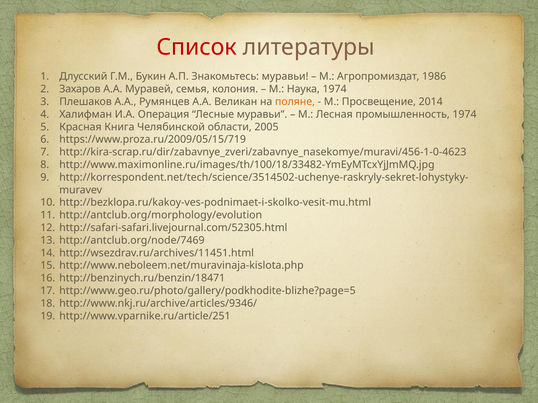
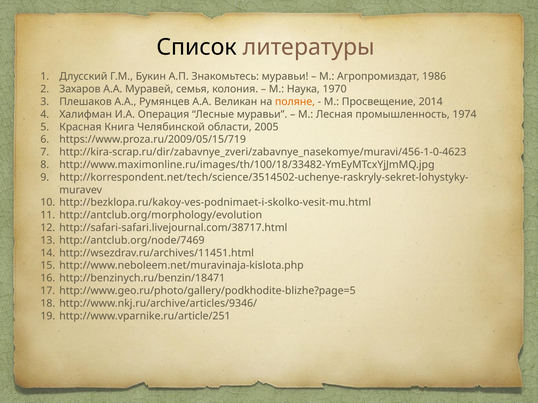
Список colour: red -> black (197, 47)
Наука 1974: 1974 -> 1970 (335, 89)
http://safari-safari.livejournal.com/52305.html: http://safari-safari.livejournal.com/52305.html -> http://safari-safari.livejournal.com/38717.html (173, 228)
